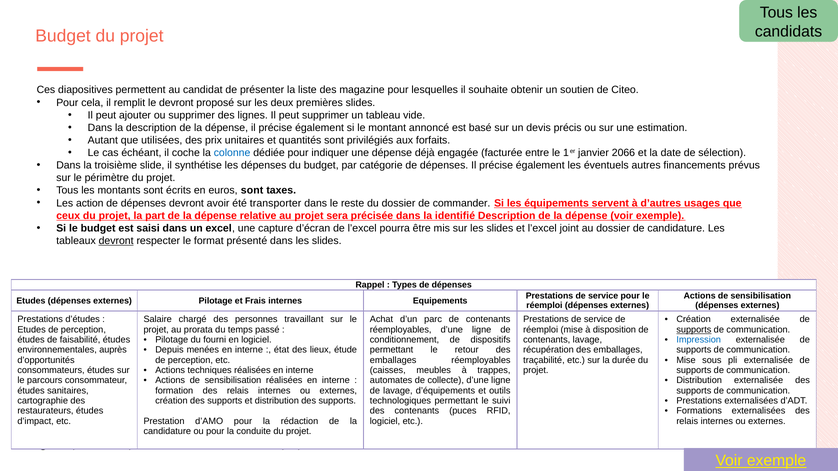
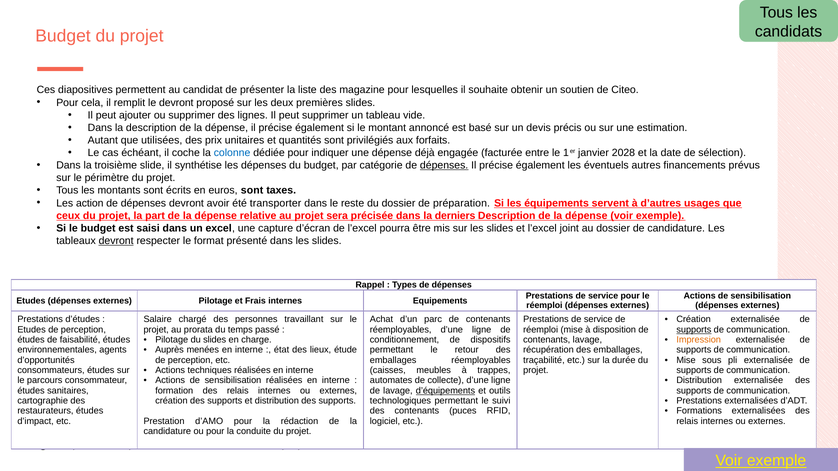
2066: 2066 -> 2028 (623, 153)
dépenses underline: none -> present (444, 166)
commander: commander -> préparation (461, 203)
identifié: identifié -> derniers (455, 216)
du fourni: fourni -> slides (215, 340)
en logiciel: logiciel -> charge (256, 340)
Impression colour: blue -> orange (699, 340)
Depuis: Depuis -> Auprès (170, 350)
auprès: auprès -> agents (113, 350)
d’équipements underline: none -> present (445, 391)
